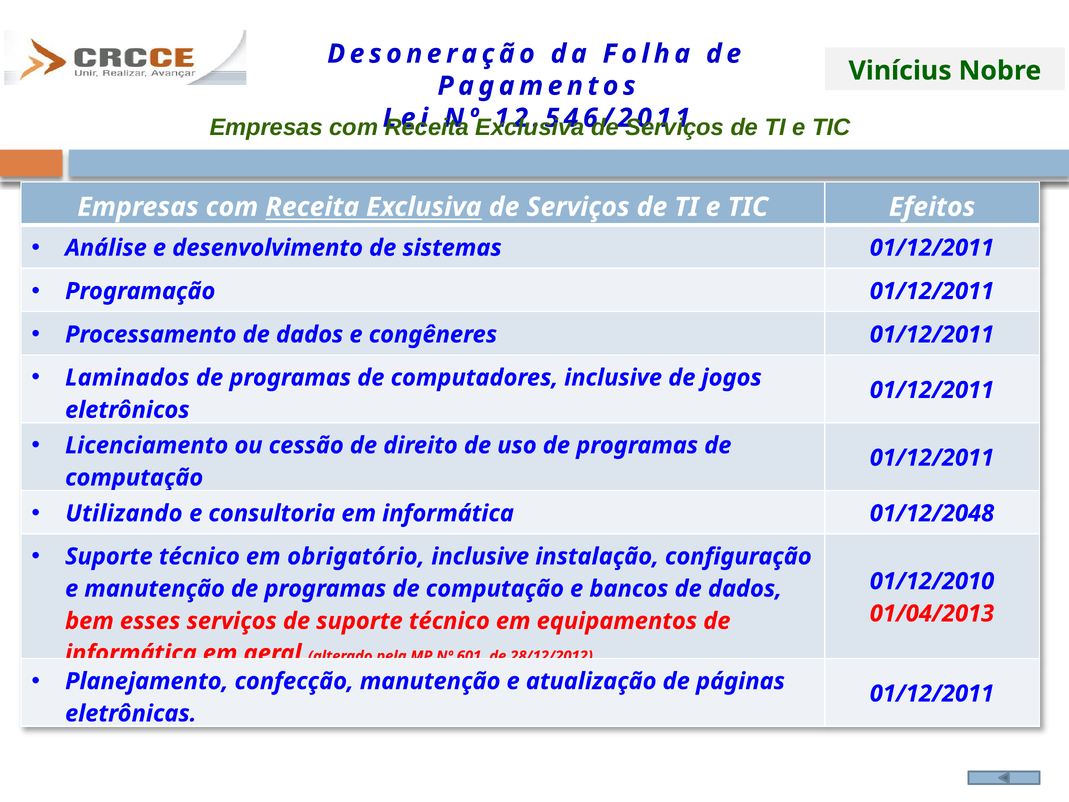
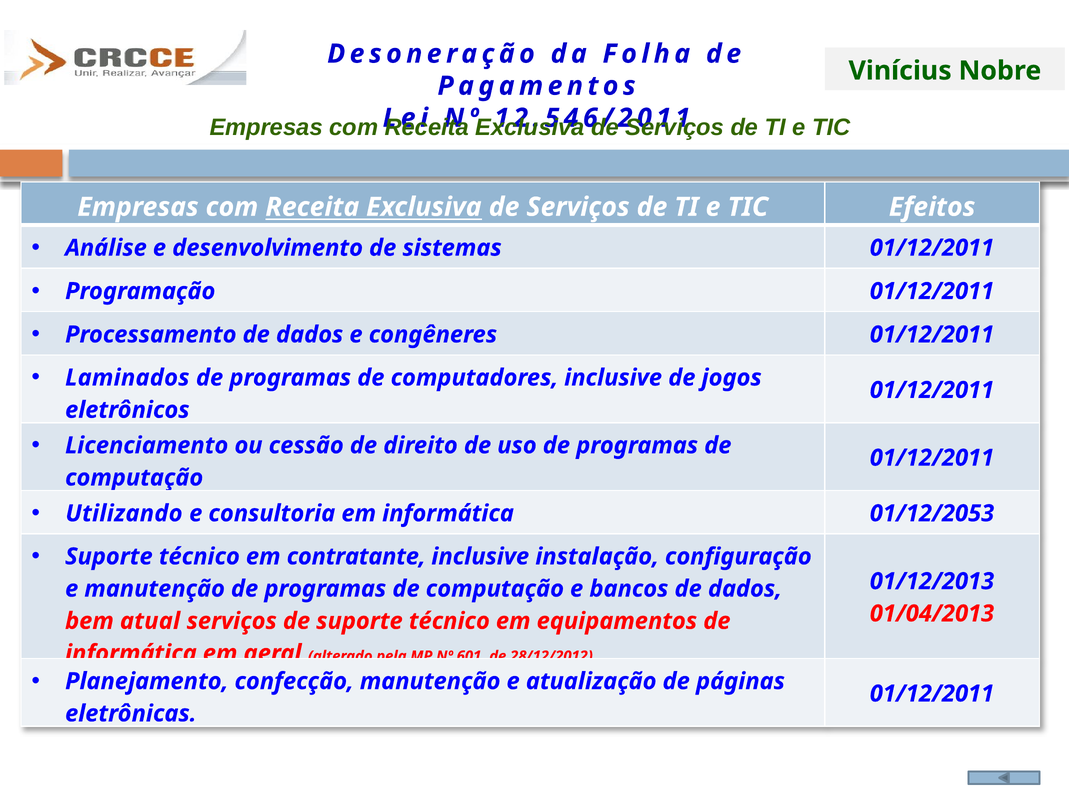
01/12/2048: 01/12/2048 -> 01/12/2053 (932, 513)
obrigatório: obrigatório -> contratante (356, 556)
01/12/2010: 01/12/2010 -> 01/12/2013 (932, 581)
esses: esses -> atual (150, 621)
